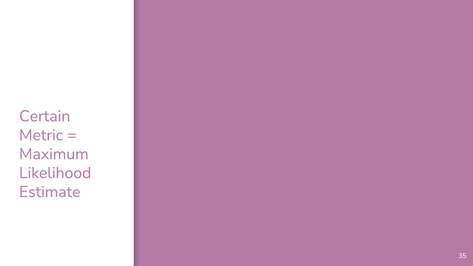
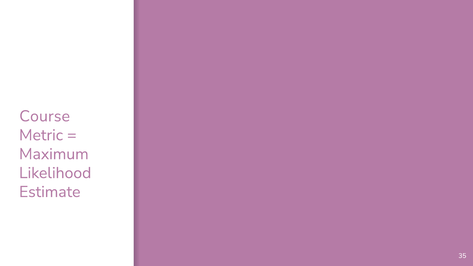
Certain: Certain -> Course (45, 116)
